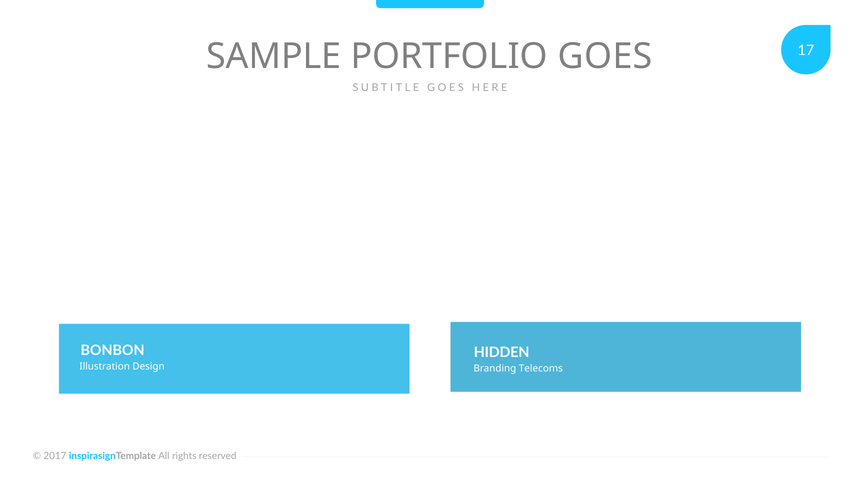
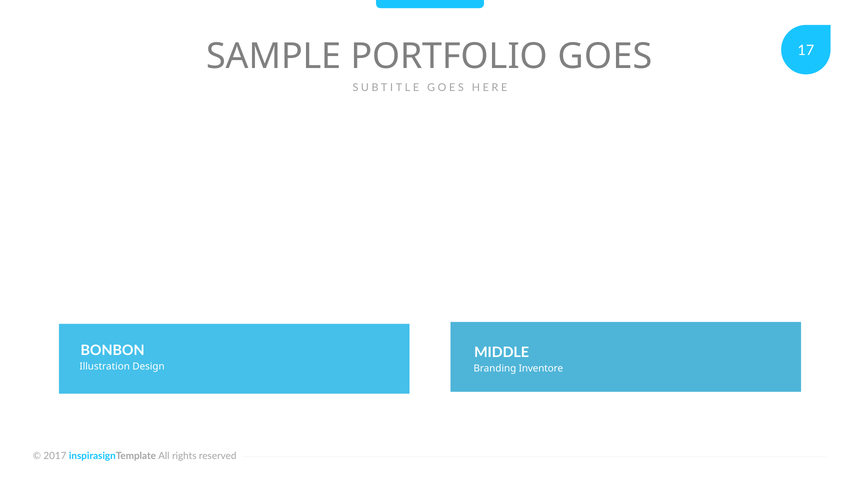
HIDDEN: HIDDEN -> MIDDLE (502, 352)
Telecoms: Telecoms -> Inventore (541, 368)
